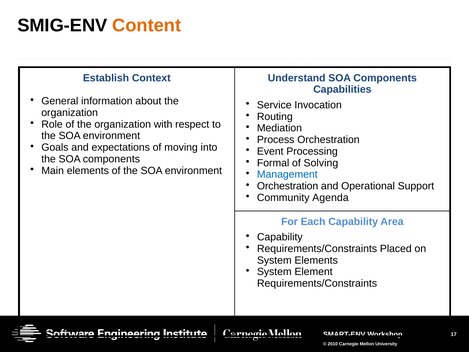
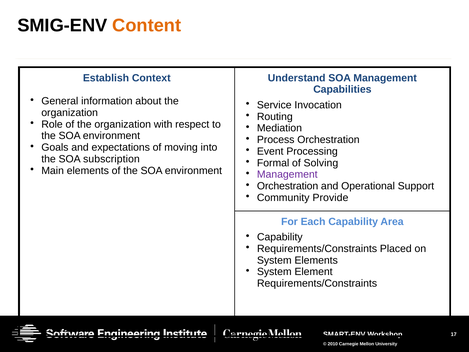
Understand SOA Components: Components -> Management (385, 78)
the SOA components: components -> subscription (111, 159)
Management colour: blue -> purple (287, 174)
Agenda: Agenda -> Provide (330, 198)
